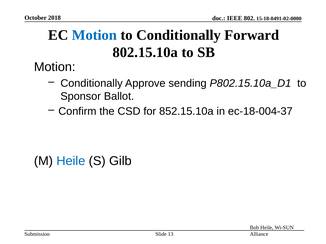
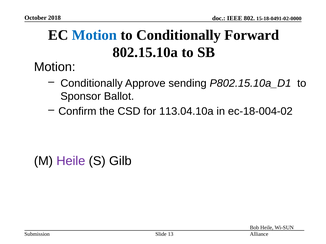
852.15.10a: 852.15.10a -> 113.04.10a (186, 112)
ec-18-004-37: ec-18-004-37 -> ec-18-004-02 (260, 112)
Heile colour: blue -> purple (71, 161)
